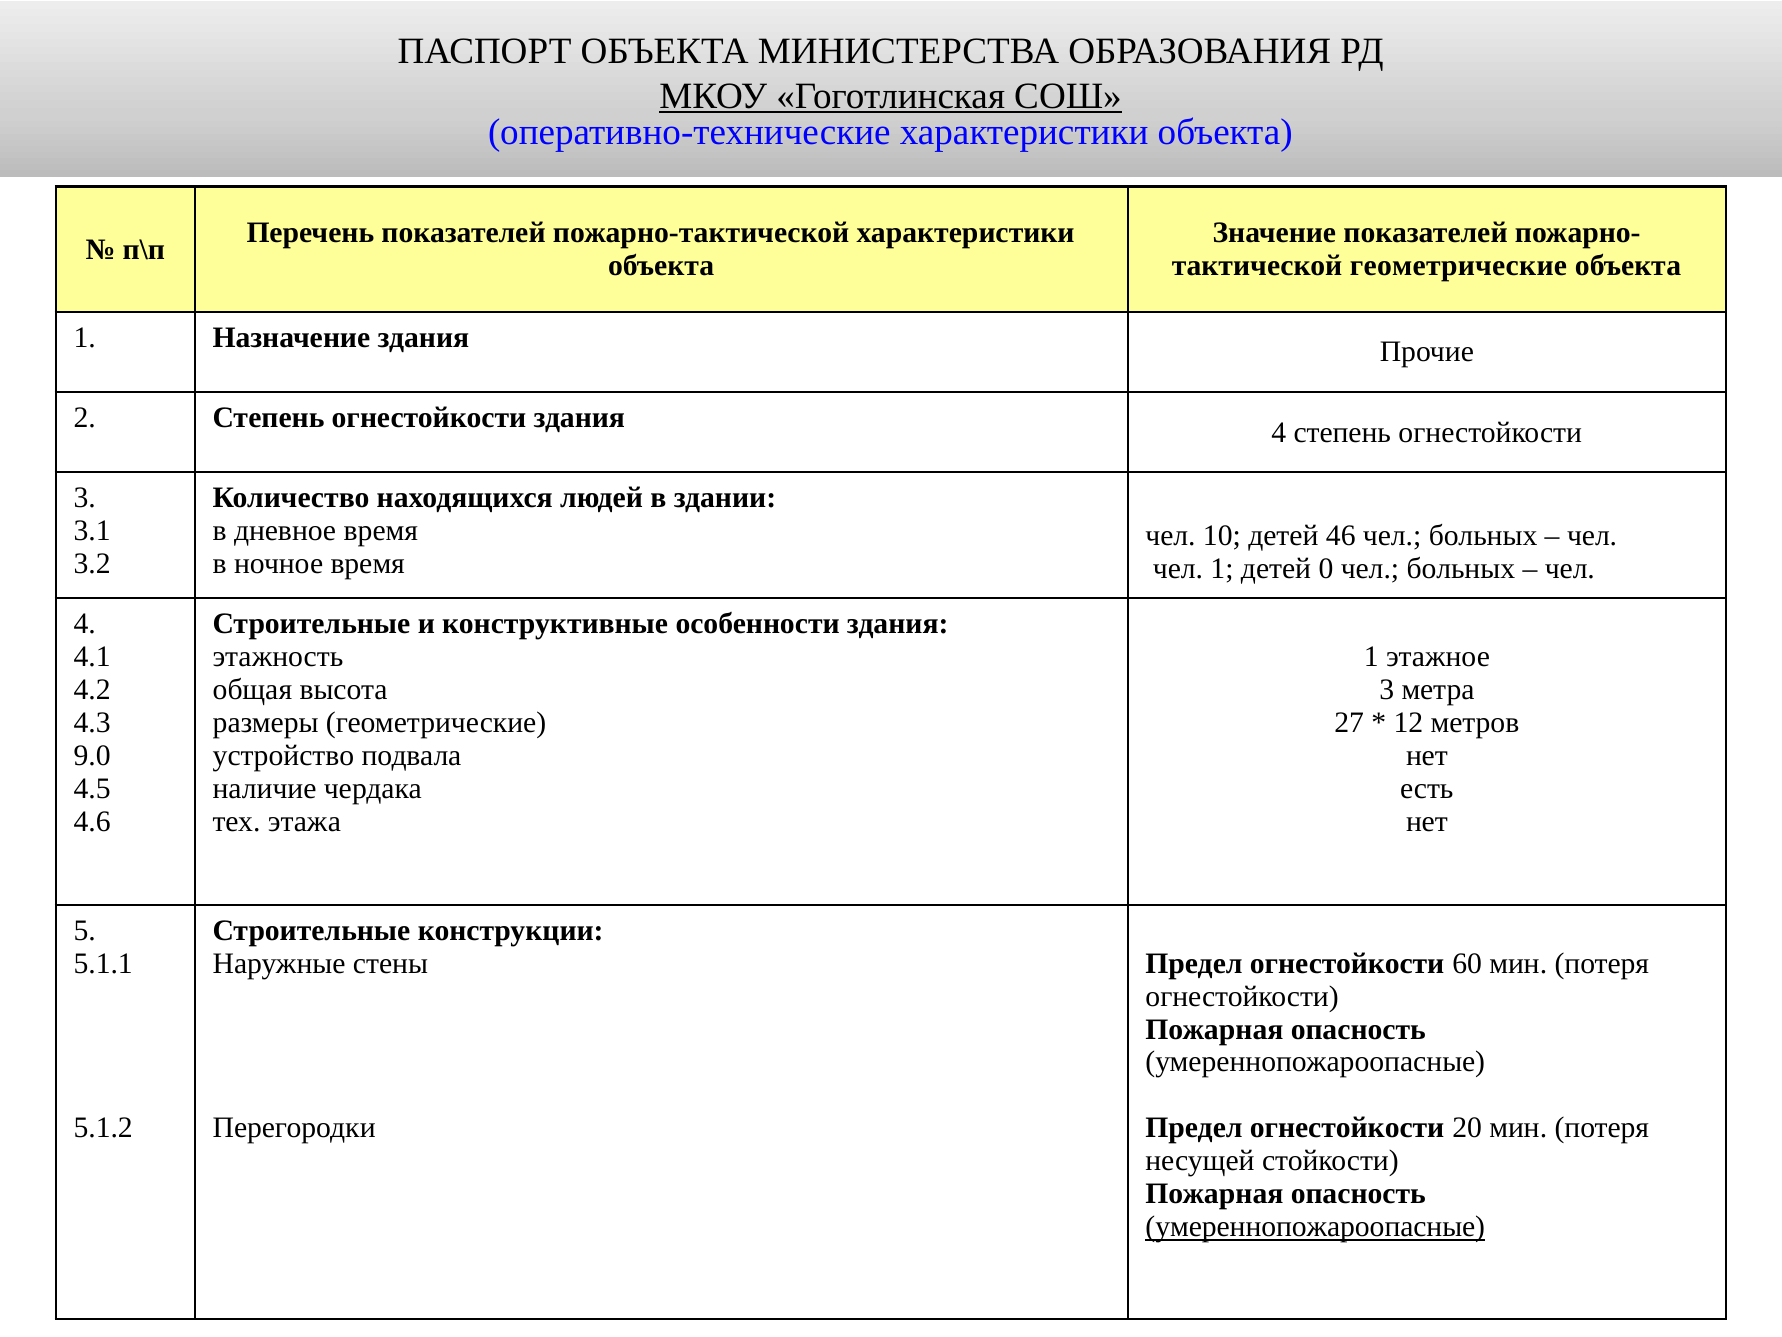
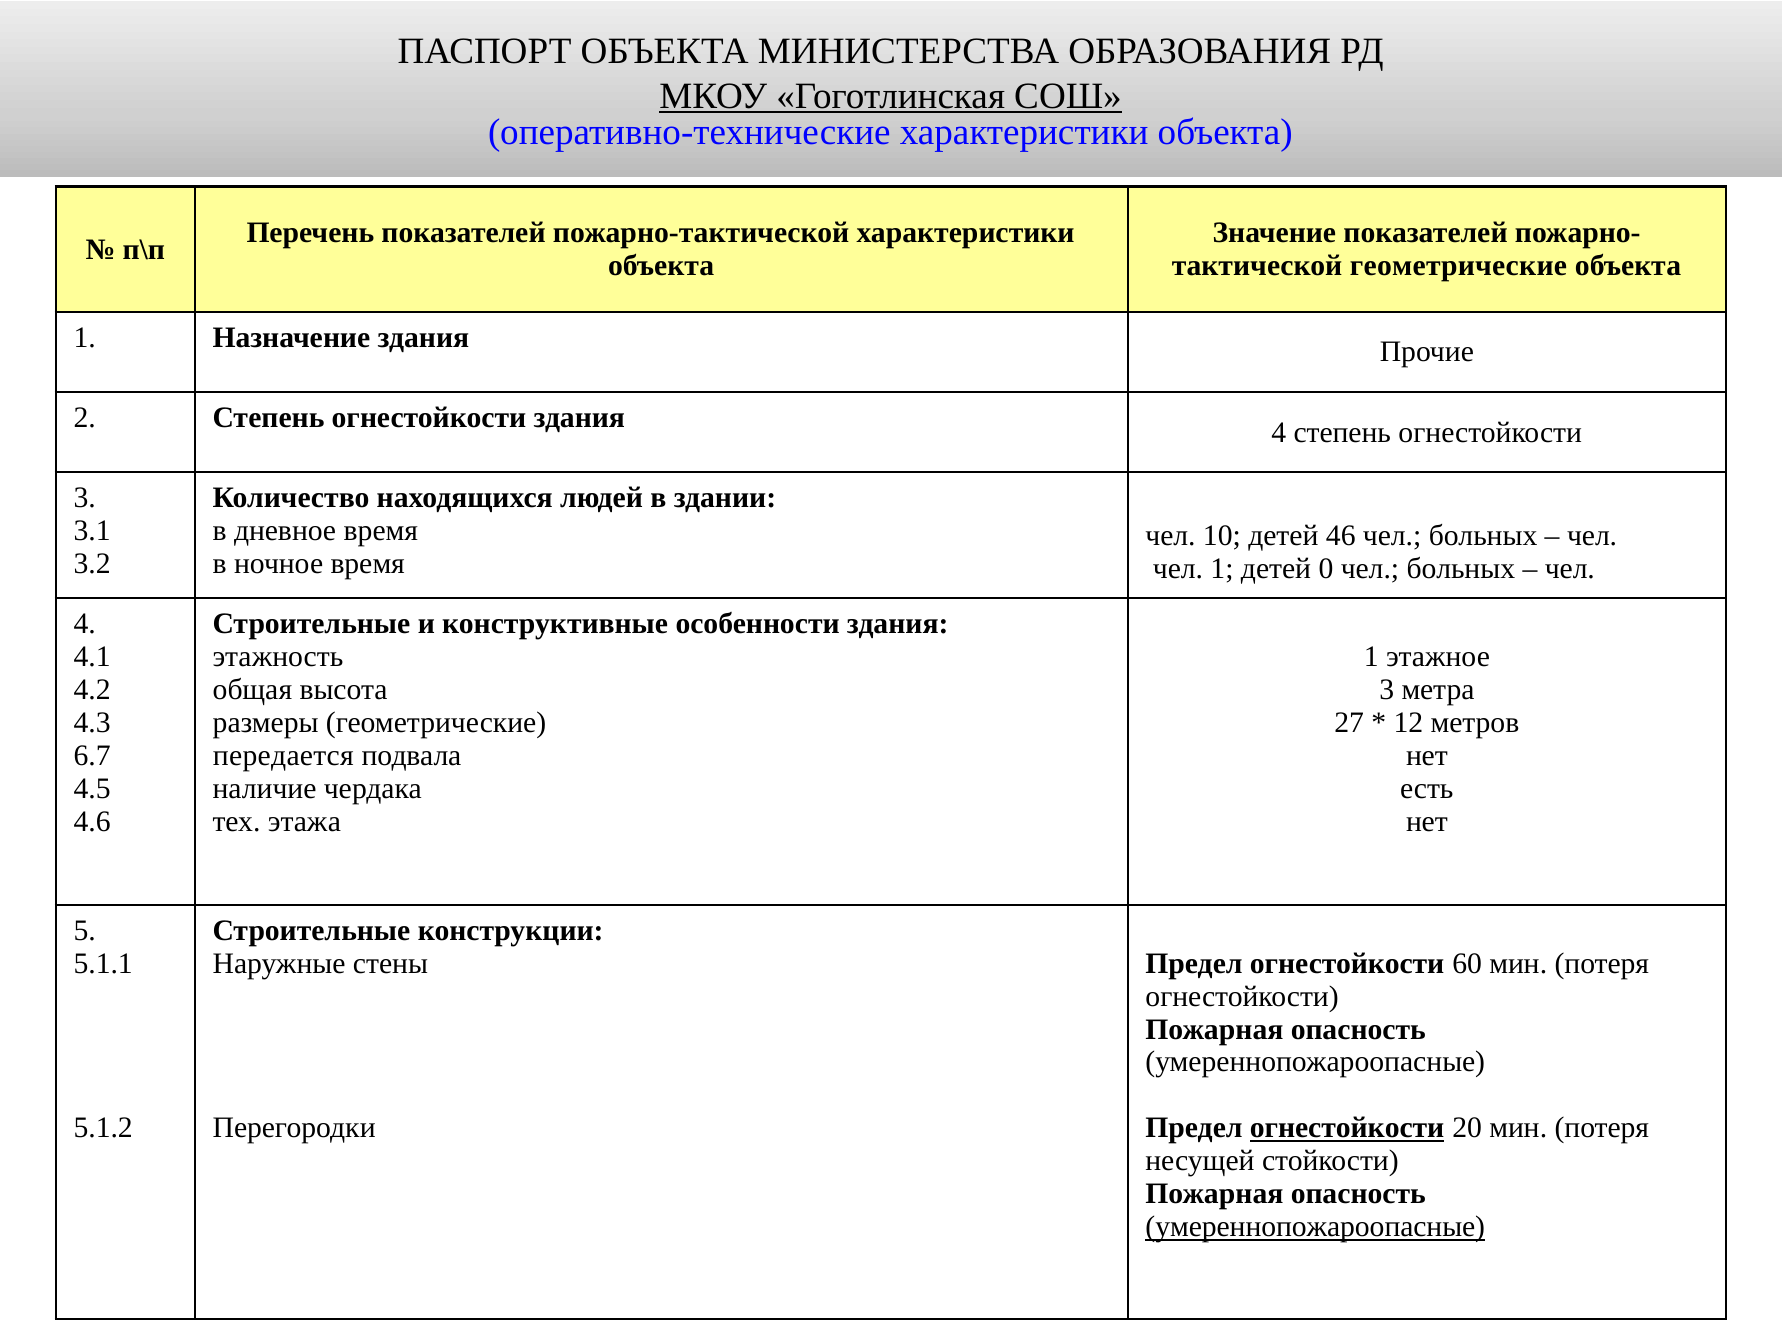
9.0: 9.0 -> 6.7 (92, 755)
устройство: устройство -> передается (283, 755)
огнестойкости underline: none -> present (1347, 1128)
